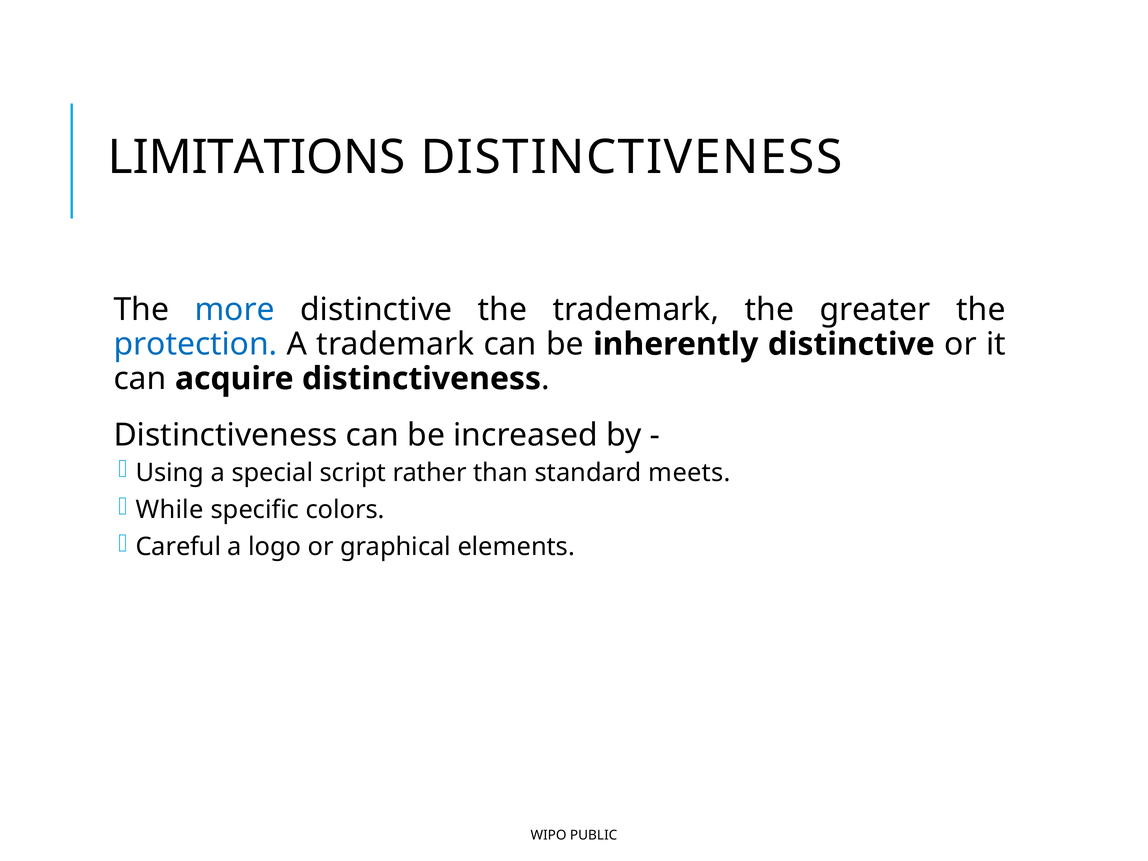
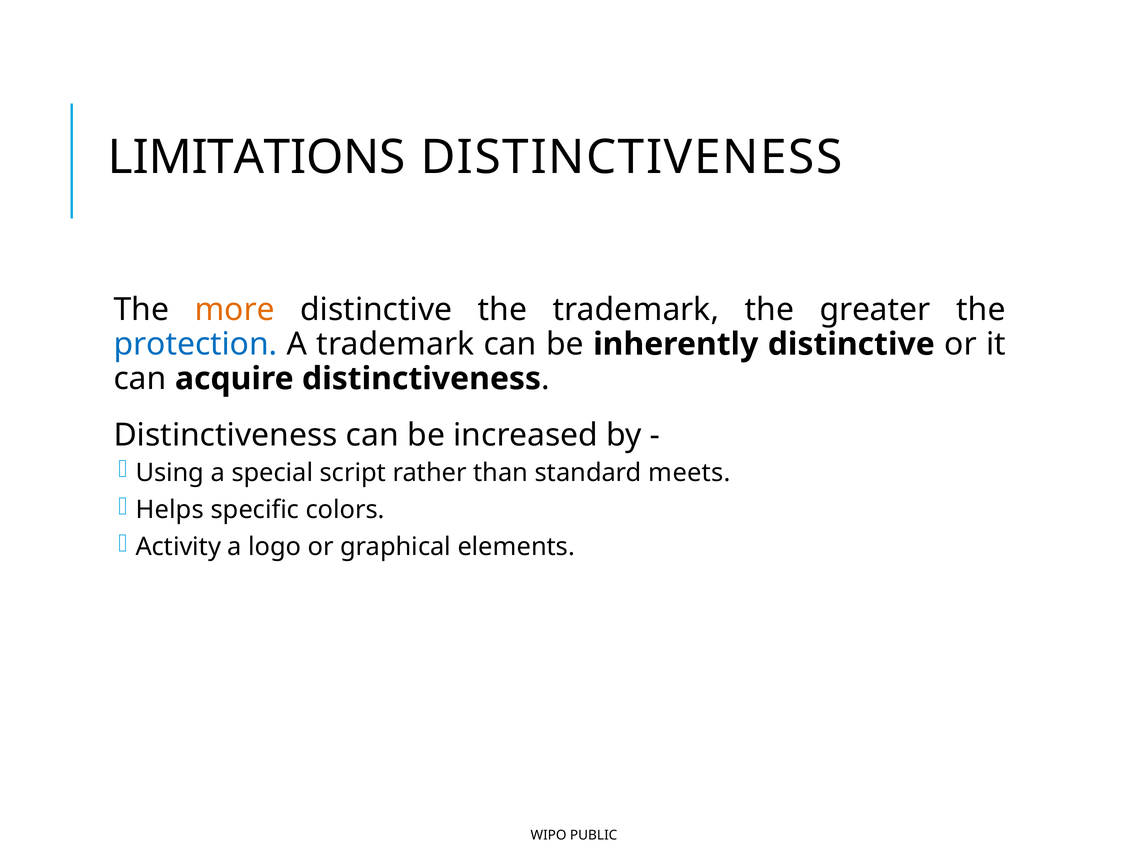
more colour: blue -> orange (235, 310)
While: While -> Helps (170, 510)
Careful: Careful -> Activity (178, 547)
